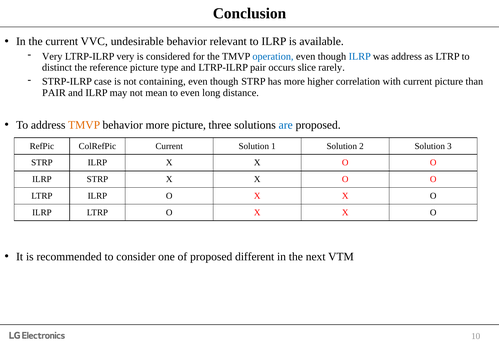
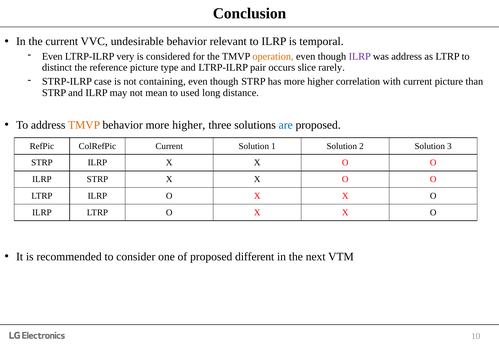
available: available -> temporal (322, 42)
Very: Very -> Even (52, 56)
operation colour: blue -> orange (273, 56)
ILRP colour: blue -> purple (360, 56)
PAIR: PAIR -> STRP (54, 93)
to even: even -> used (190, 93)
behavior more picture: picture -> higher (189, 125)
